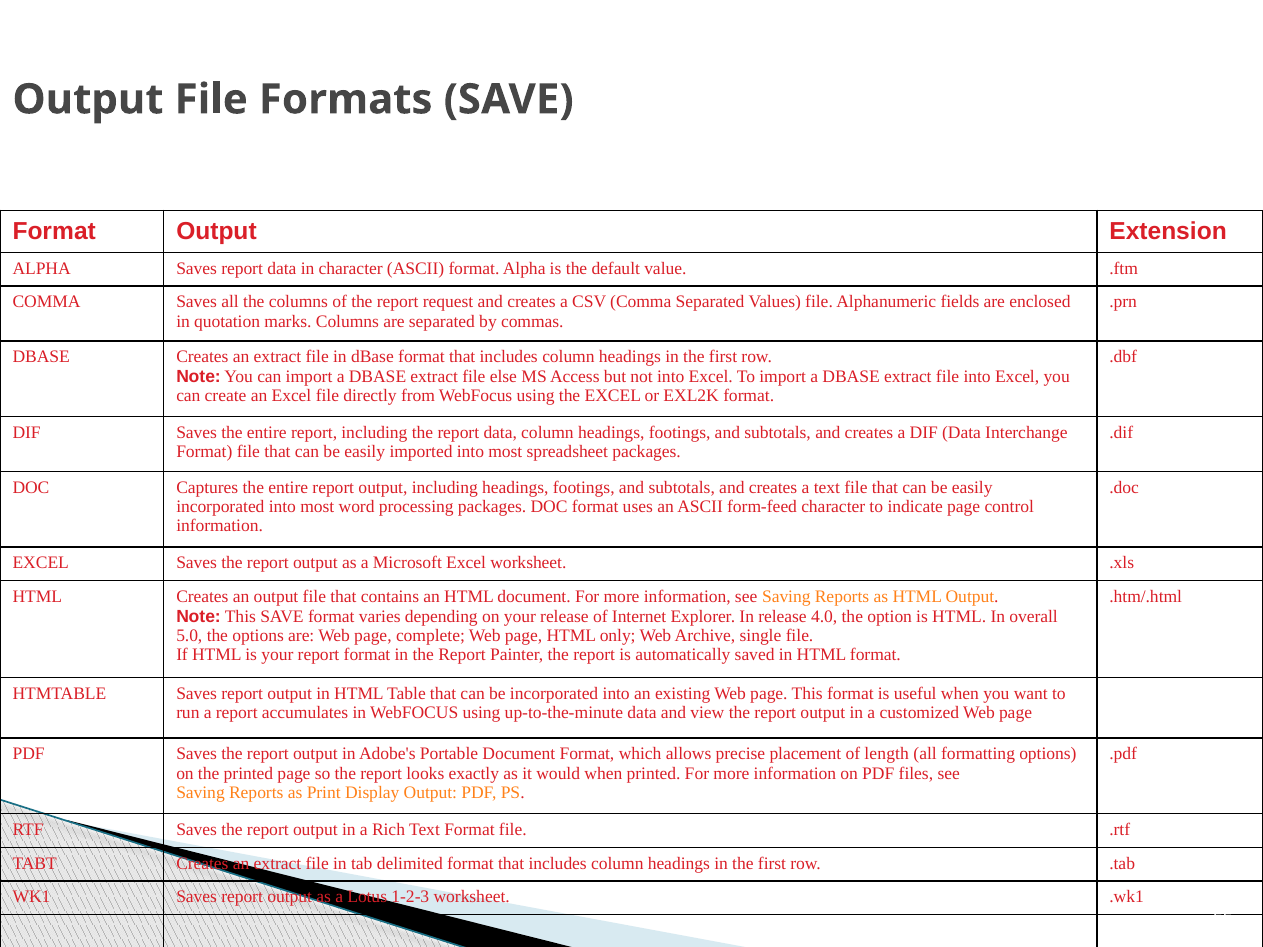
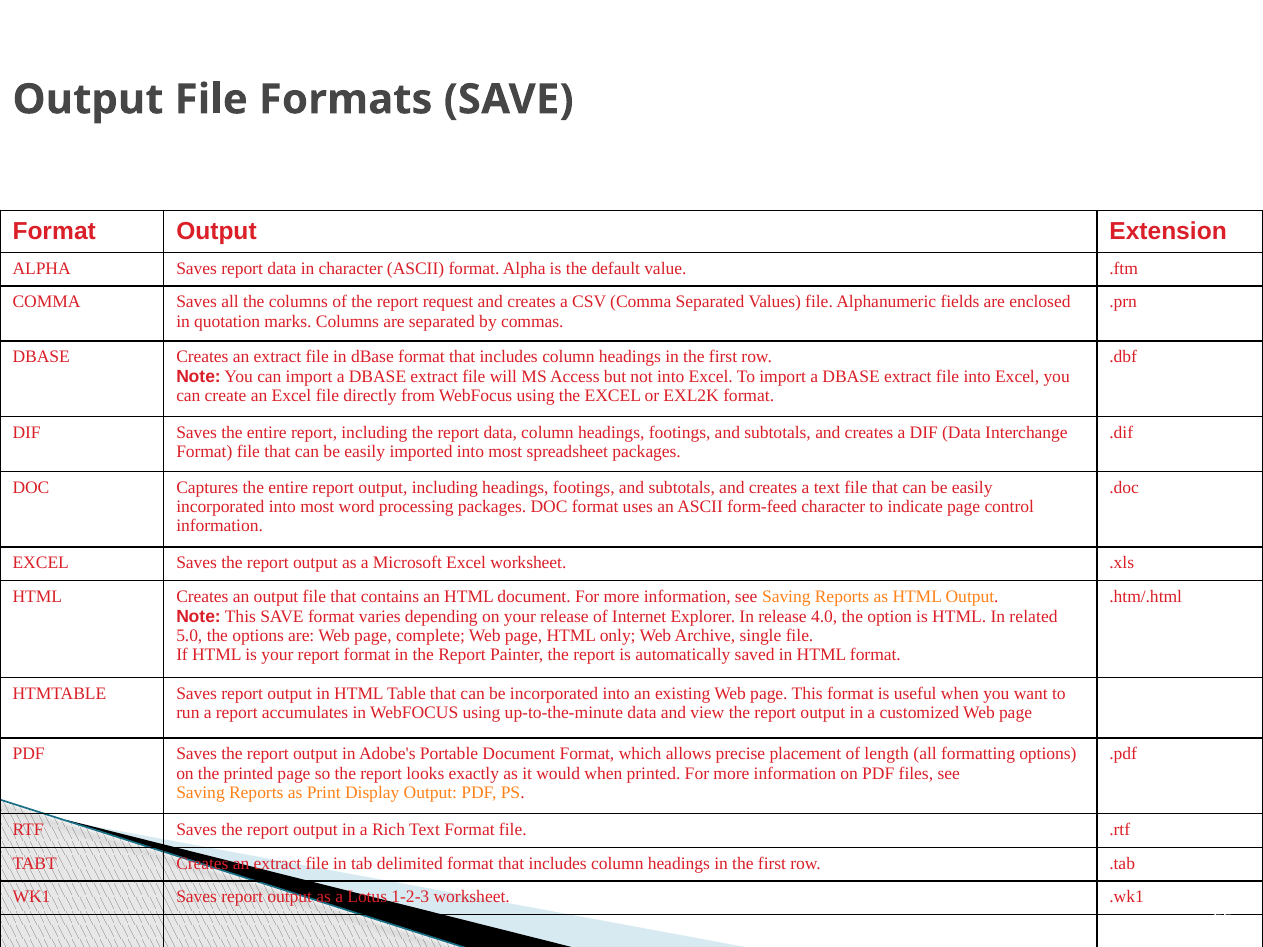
else: else -> will (503, 377)
overall: overall -> related (1034, 616)
